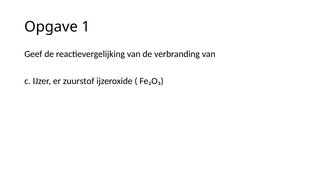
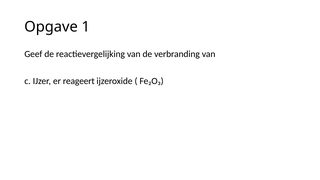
zuurstof: zuurstof -> reageert (79, 81)
